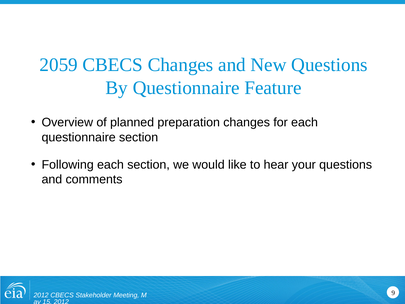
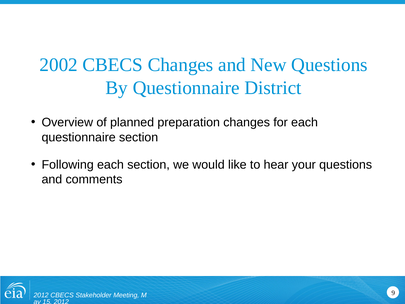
2059: 2059 -> 2002 (59, 65)
Feature: Feature -> District (273, 88)
